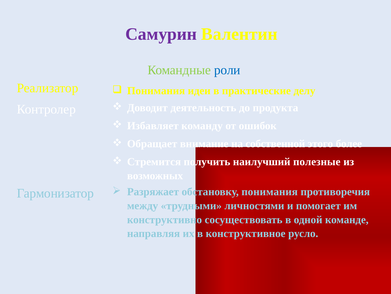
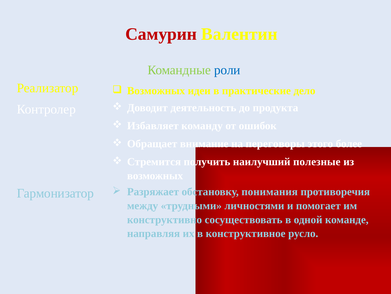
Самурин colour: purple -> red (161, 34)
Понимания: Понимания -> Возможных (156, 91)
делу: делу -> дело (304, 91)
собственной: собственной -> переговоры (275, 143)
